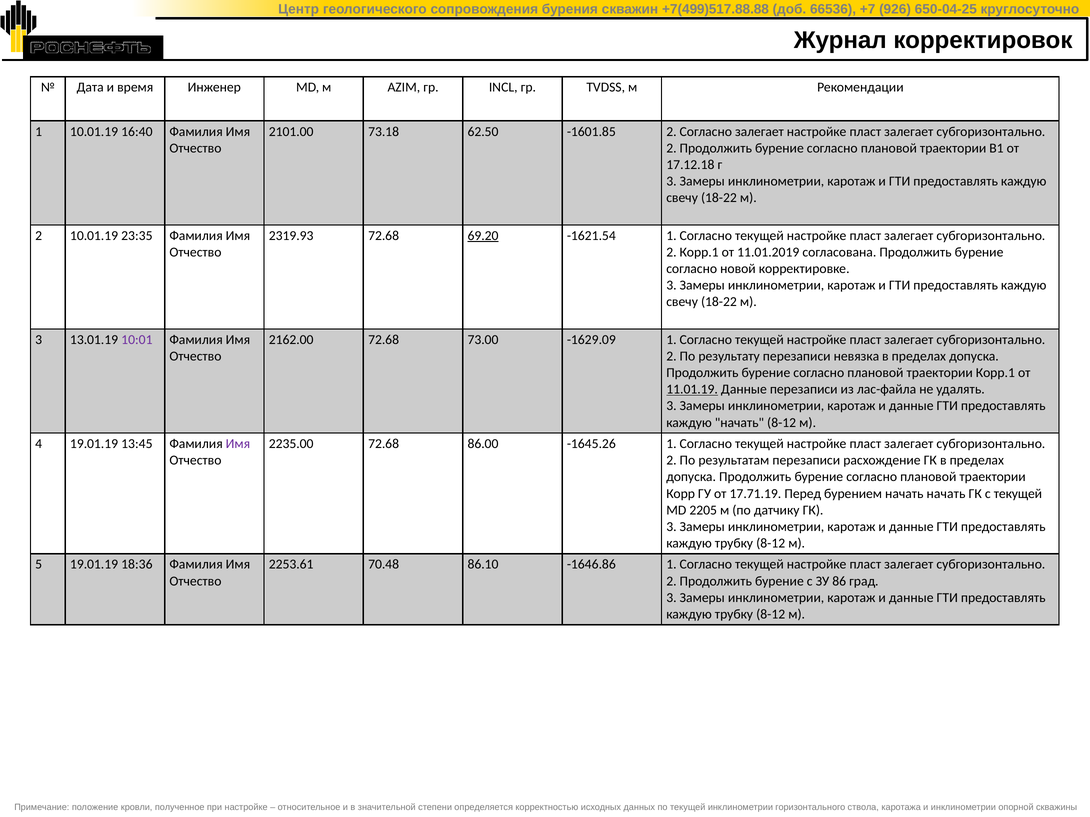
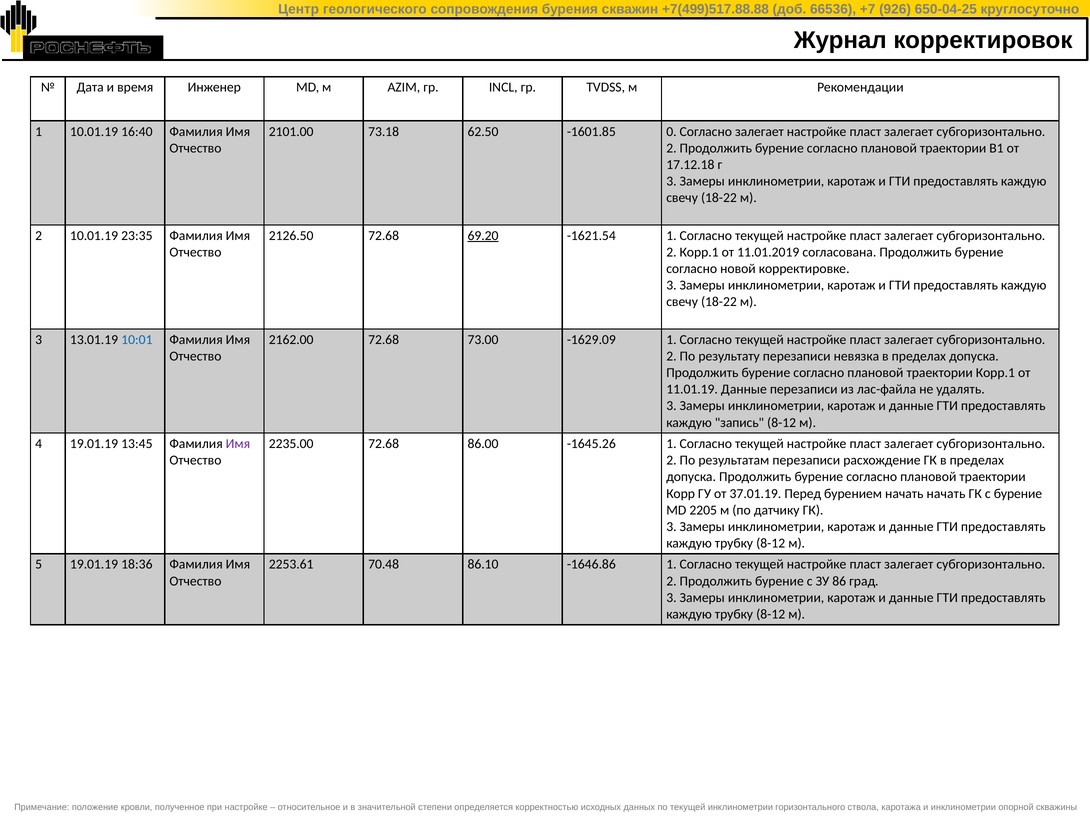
-1601.85 2: 2 -> 0 (671, 132)
2319.93: 2319.93 -> 2126.50 (291, 236)
10:01 colour: purple -> blue (137, 340)
11.01.19 underline: present -> none (692, 390)
каждую начать: начать -> запись (739, 423)
17.71.19: 17.71.19 -> 37.01.19 (755, 494)
с текущей: текущей -> бурение (1018, 494)
